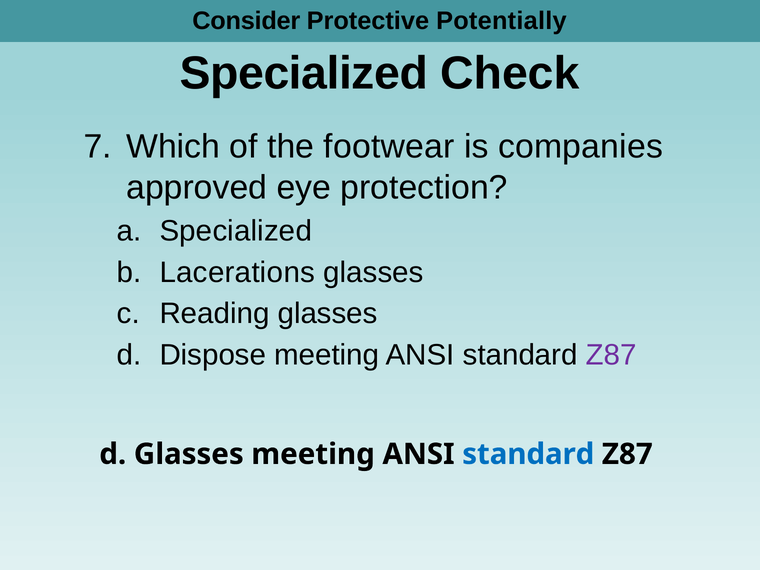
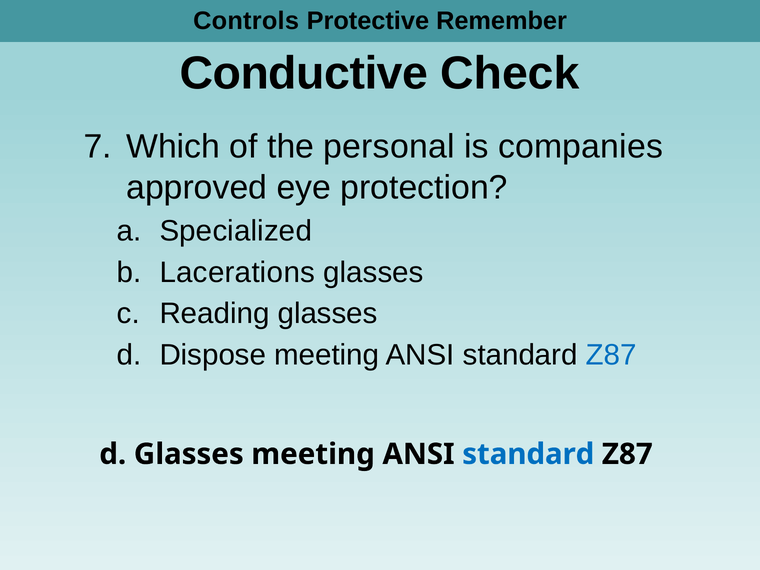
Consider: Consider -> Controls (246, 21)
Potentially: Potentially -> Remember (502, 21)
Specialized: Specialized -> Conductive (304, 74)
footwear: footwear -> personal (389, 147)
Z87 colour: purple -> blue (611, 355)
